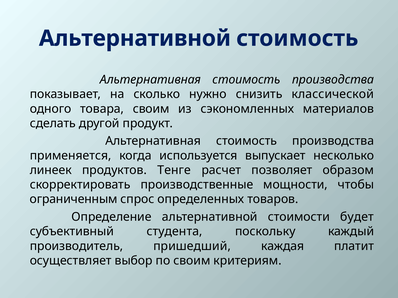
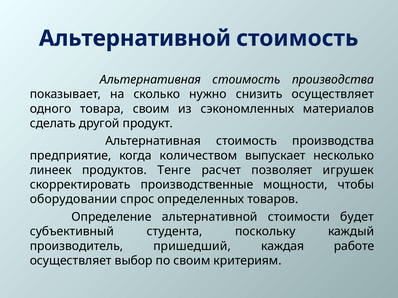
снизить классической: классической -> осуществляет (333, 94)
применяется: применяется -> предприятие (71, 156)
используется: используется -> количеством (198, 156)
образом: образом -> игрушек (348, 170)
ограниченным: ограниченным -> оборудовании (73, 200)
платит: платит -> работе (354, 246)
